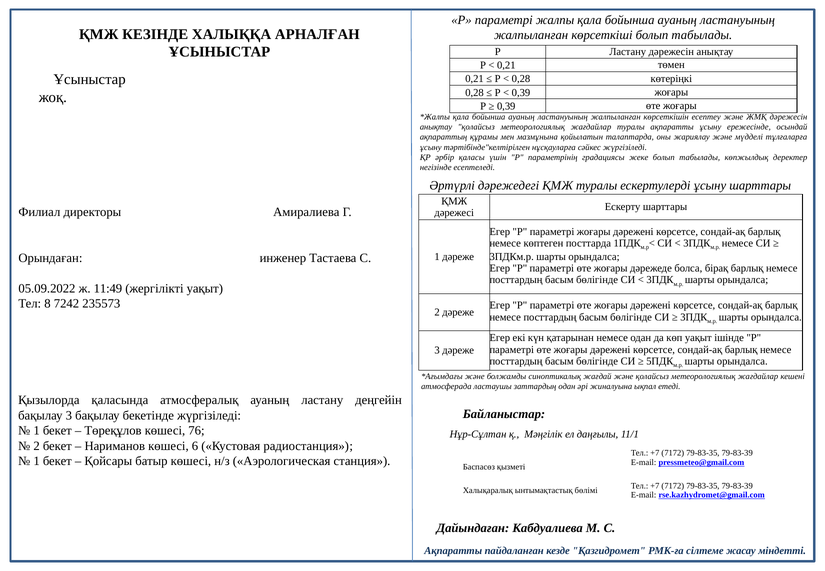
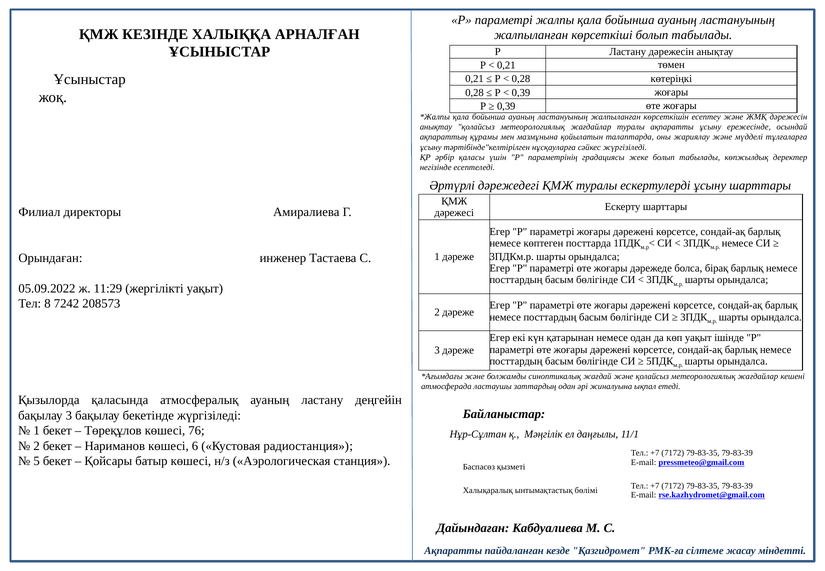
11:49: 11:49 -> 11:29 (108, 288)
235573: 235573 -> 208573 (101, 304)
1: 1 -> 5 (37, 461)
